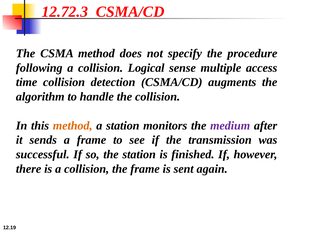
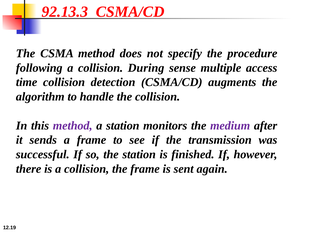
12.72.3: 12.72.3 -> 92.13.3 (65, 12)
Logical: Logical -> During (146, 68)
method colour: orange -> purple (73, 125)
